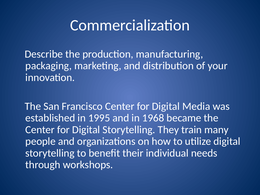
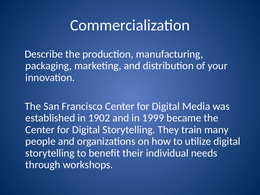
1995: 1995 -> 1902 (99, 118)
1968: 1968 -> 1999 (153, 118)
